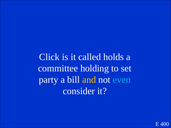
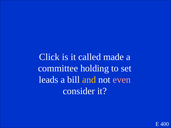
holds: holds -> made (114, 57)
party: party -> leads (49, 80)
even colour: light blue -> pink (122, 80)
